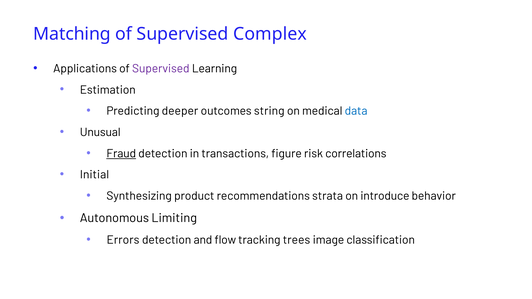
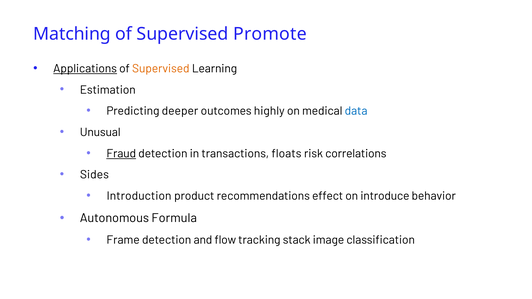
Complex: Complex -> Promote (270, 34)
Applications underline: none -> present (85, 69)
Supervised colour: purple -> orange (161, 69)
string: string -> highly (269, 111)
figure: figure -> floats (287, 154)
Initial: Initial -> Sides (94, 175)
Synthesizing: Synthesizing -> Introduction (139, 196)
strata: strata -> effect (328, 196)
Limiting: Limiting -> Formula (174, 218)
Errors: Errors -> Frame (123, 240)
trees: trees -> stack (297, 240)
